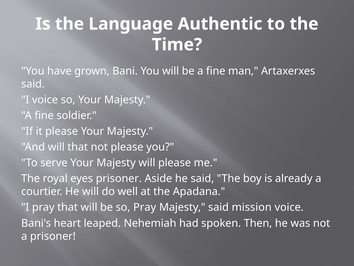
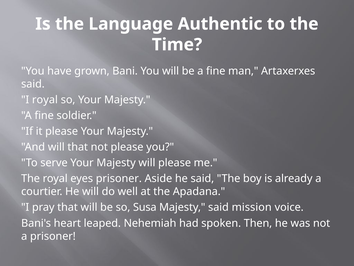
I voice: voice -> royal (45, 100)
so Pray: Pray -> Susa (145, 207)
